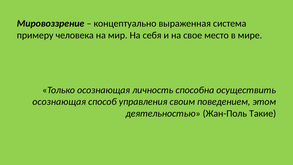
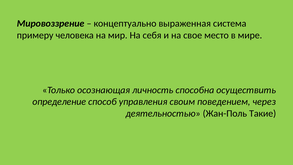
осознающая: осознающая -> определение (59, 102)
этом: этом -> через (264, 102)
